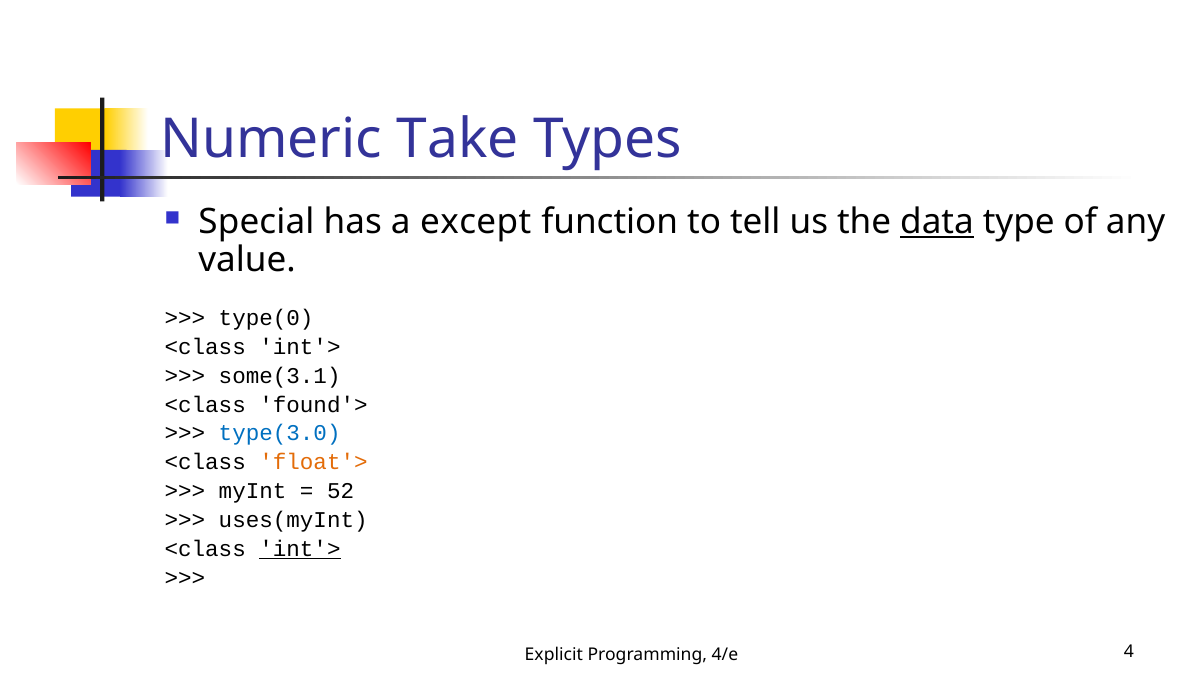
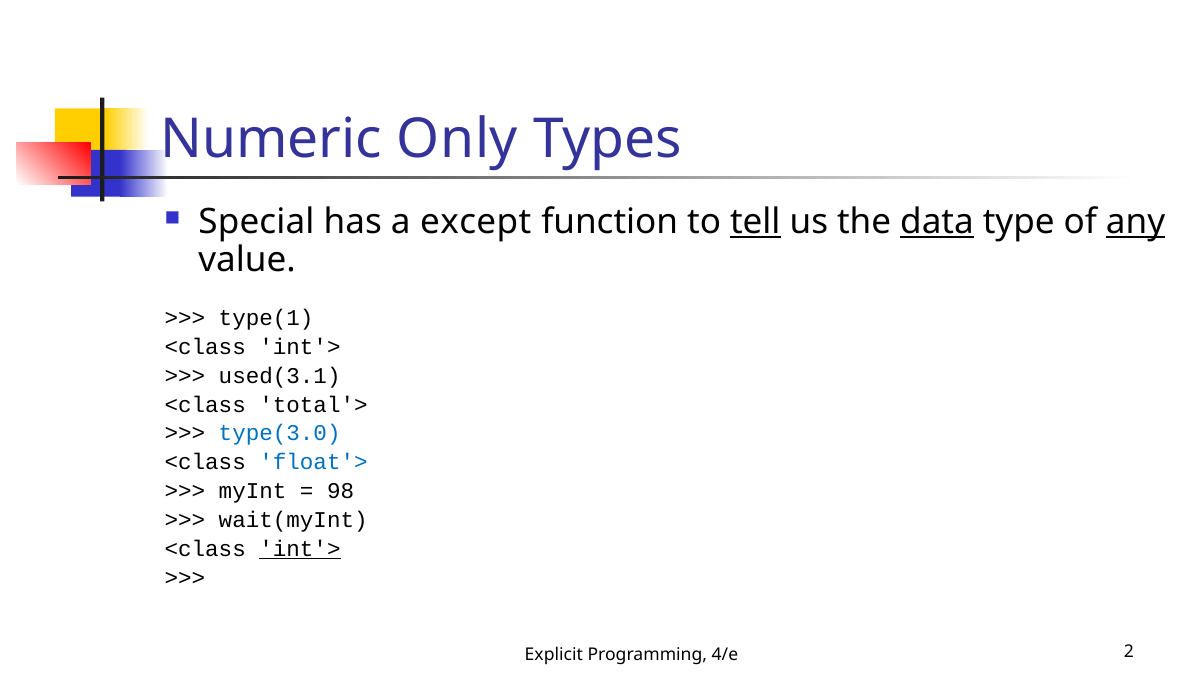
Take: Take -> Only (457, 140)
tell underline: none -> present (755, 222)
any underline: none -> present (1136, 222)
type(0: type(0 -> type(1 (266, 318)
some(3.1: some(3.1 -> used(3.1 (280, 376)
found'>: found'> -> total'> (313, 405)
float'> colour: orange -> blue (313, 463)
52: 52 -> 98 (341, 492)
uses(myInt: uses(myInt -> wait(myInt (293, 521)
4: 4 -> 2 (1129, 652)
